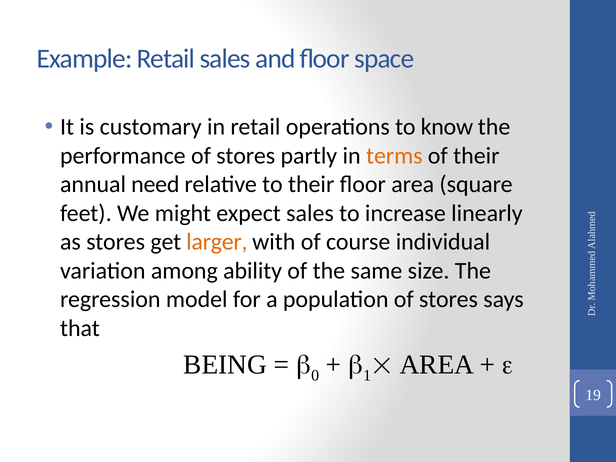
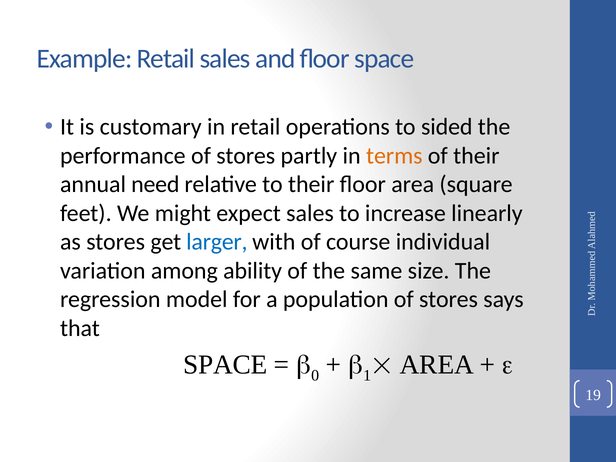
know: know -> sided (447, 127)
larger colour: orange -> blue (217, 242)
BEING: BEING -> SPACE (225, 365)
